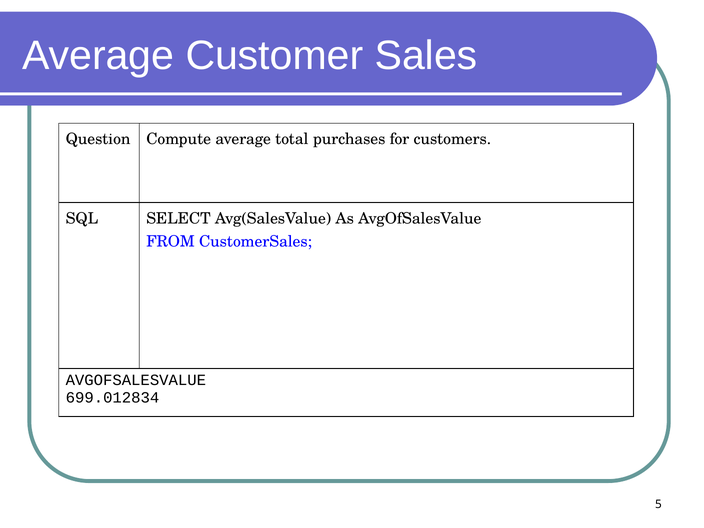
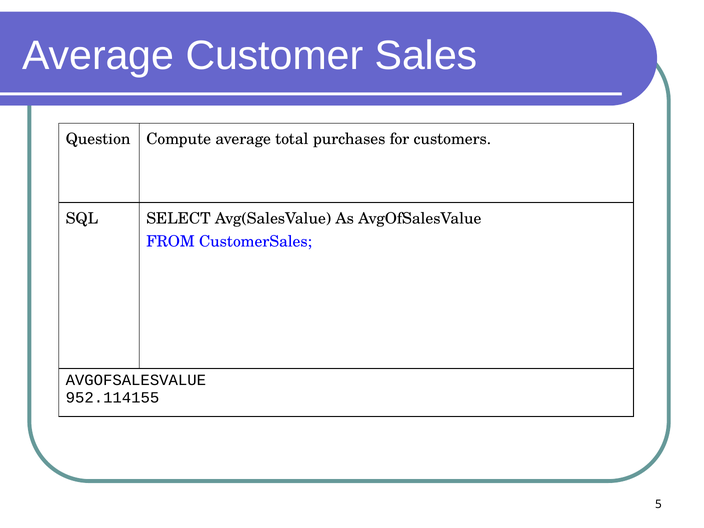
699.012834: 699.012834 -> 952.114155 (112, 398)
